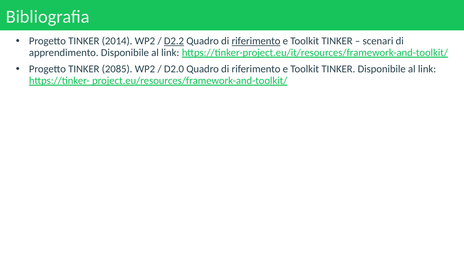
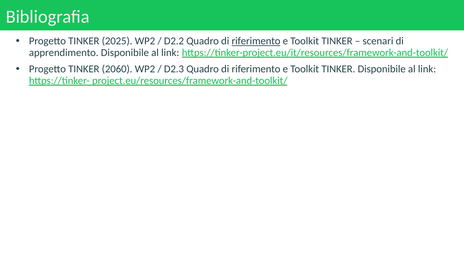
2014: 2014 -> 2025 (117, 41)
D2.2 underline: present -> none (174, 41)
2085: 2085 -> 2060 (117, 69)
D2.0: D2.0 -> D2.3 (174, 69)
